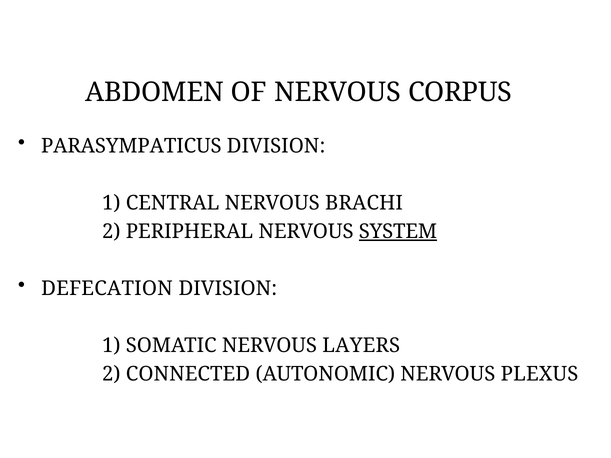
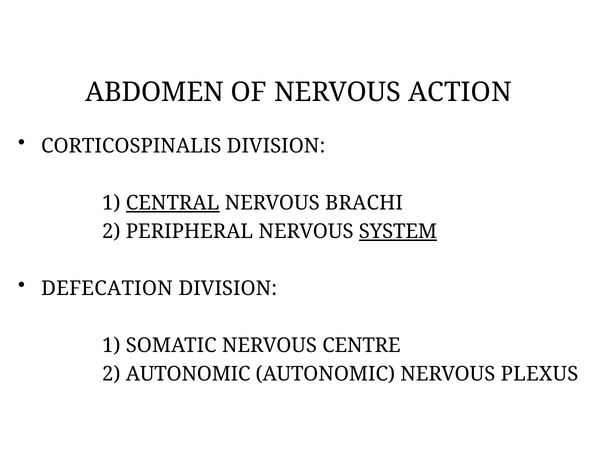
CORPUS: CORPUS -> ACTION (460, 92)
PARASYMPATICUS: PARASYMPATICUS -> CORTICOSPINALIS (131, 146)
CENTRAL underline: none -> present (173, 203)
LAYERS: LAYERS -> CENTRE (361, 346)
2 CONNECTED: CONNECTED -> AUTONOMIC (188, 374)
